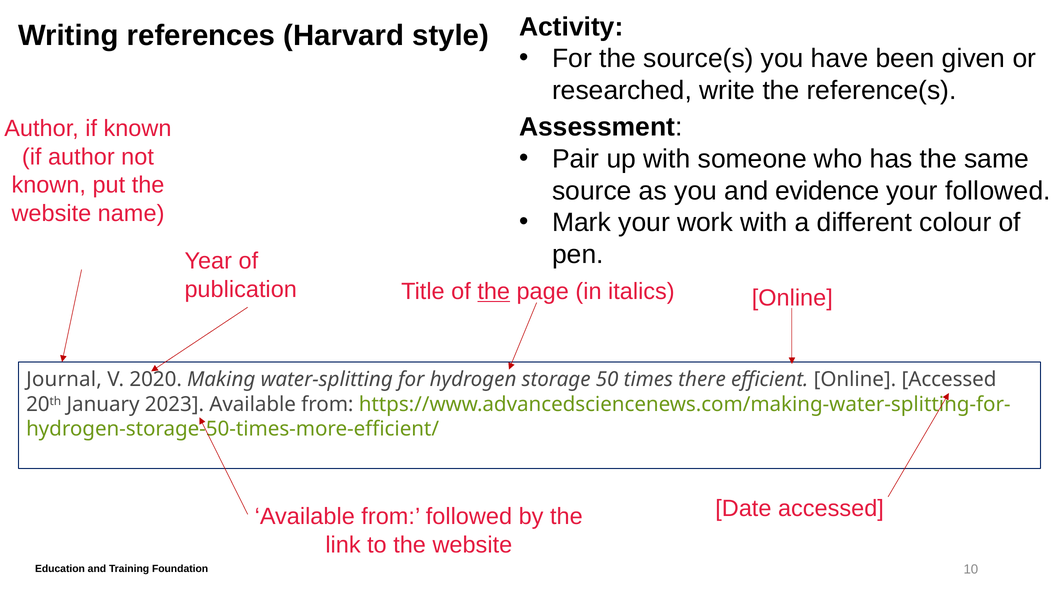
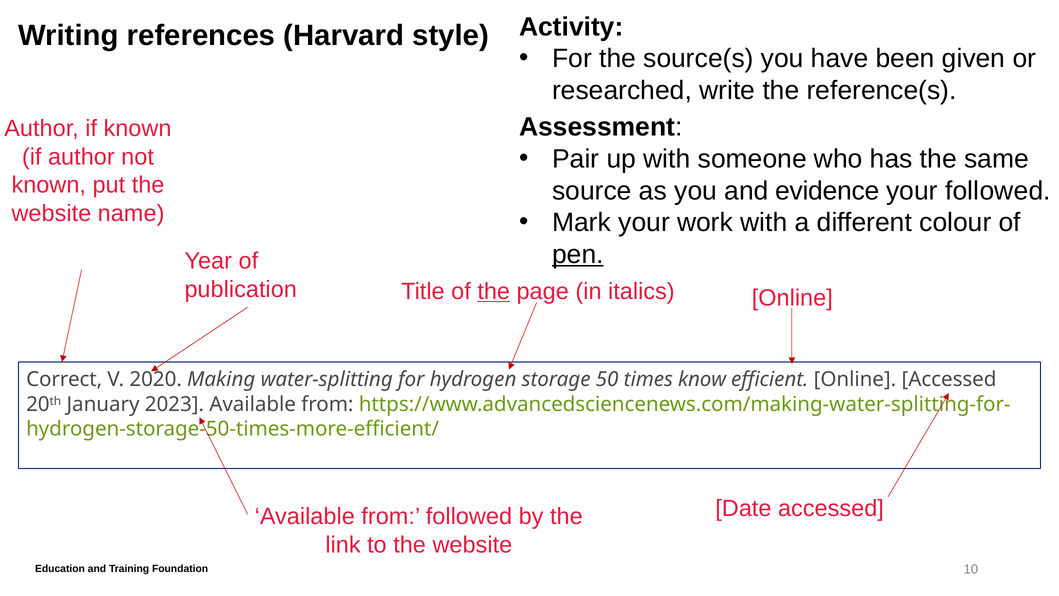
pen underline: none -> present (578, 254)
Journal: Journal -> Correct (64, 379)
there: there -> know (702, 379)
